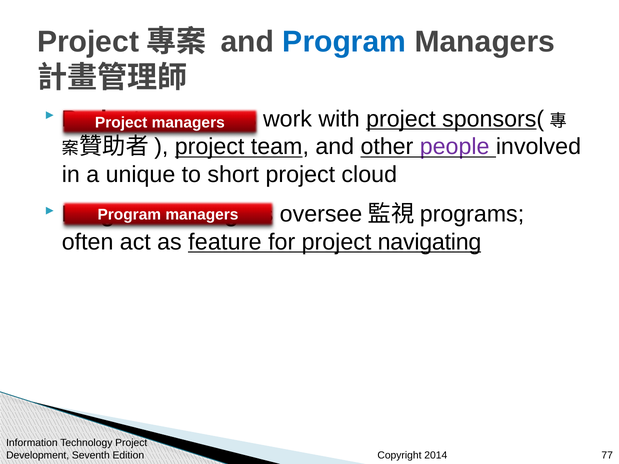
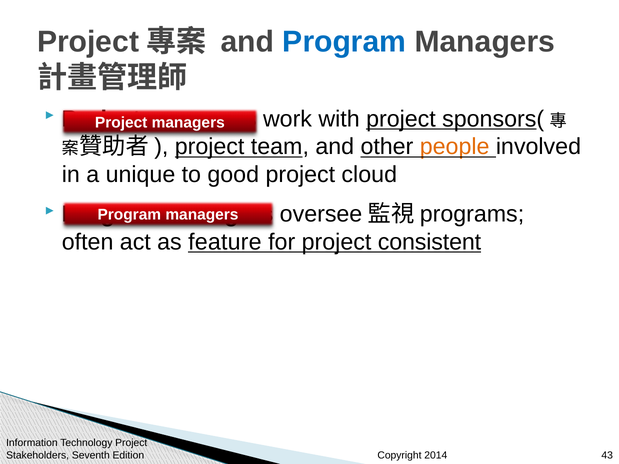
people colour: purple -> orange (455, 147)
short: short -> good (233, 175)
navigating: navigating -> consistent (429, 242)
Development: Development -> Stakeholders (38, 456)
77: 77 -> 43 (607, 456)
